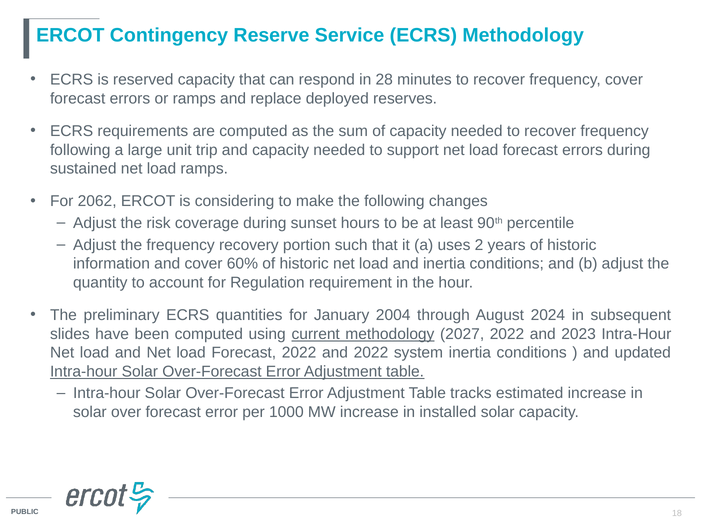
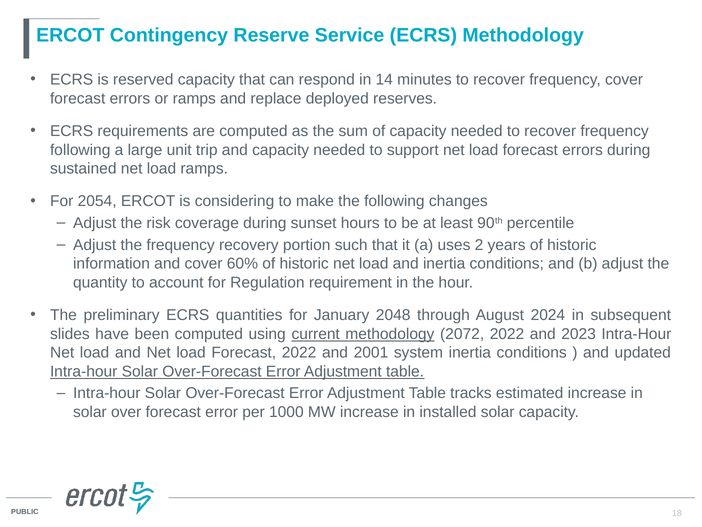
28: 28 -> 14 (384, 80)
2062: 2062 -> 2054 (97, 201)
2004: 2004 -> 2048 (393, 315)
2027: 2027 -> 2072 (462, 334)
and 2022: 2022 -> 2001 (371, 352)
